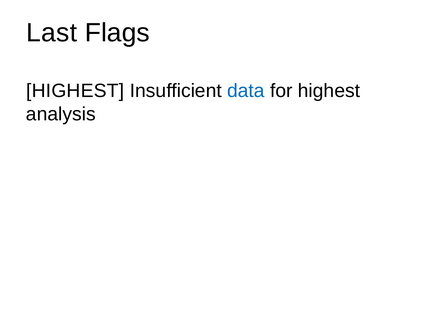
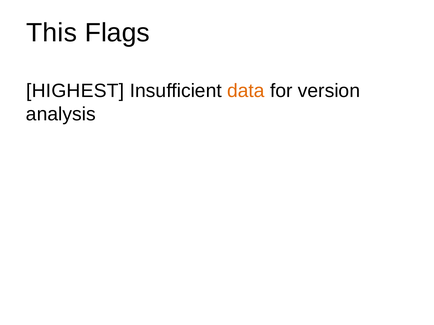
Last: Last -> This (52, 33)
data colour: blue -> orange (246, 91)
for highest: highest -> version (329, 91)
